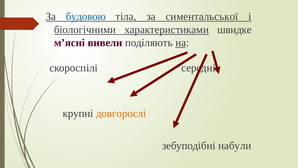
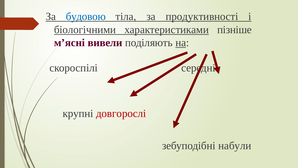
симентальської: симентальської -> продуктивності (202, 17)
швидке: швидке -> пізніше (234, 30)
довгорослі colour: orange -> red (121, 113)
